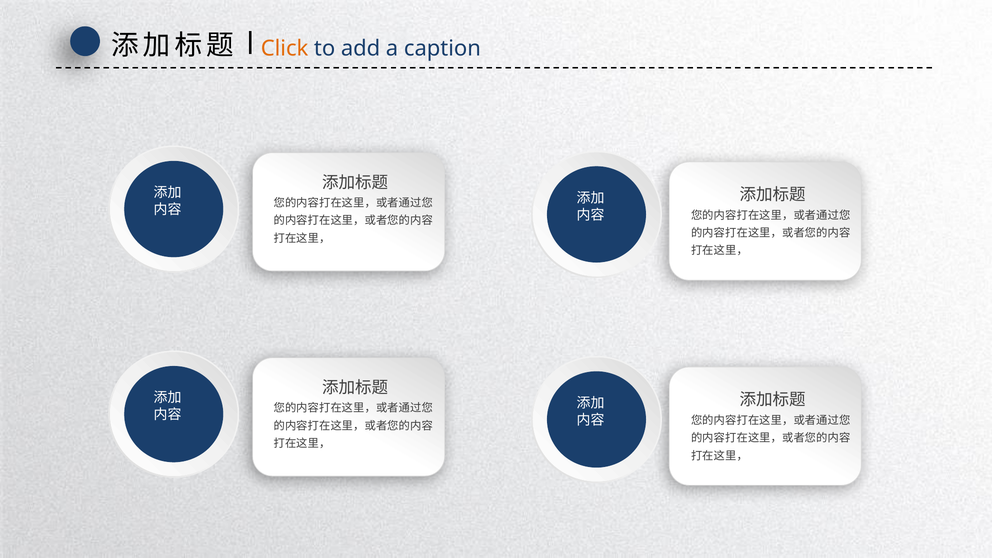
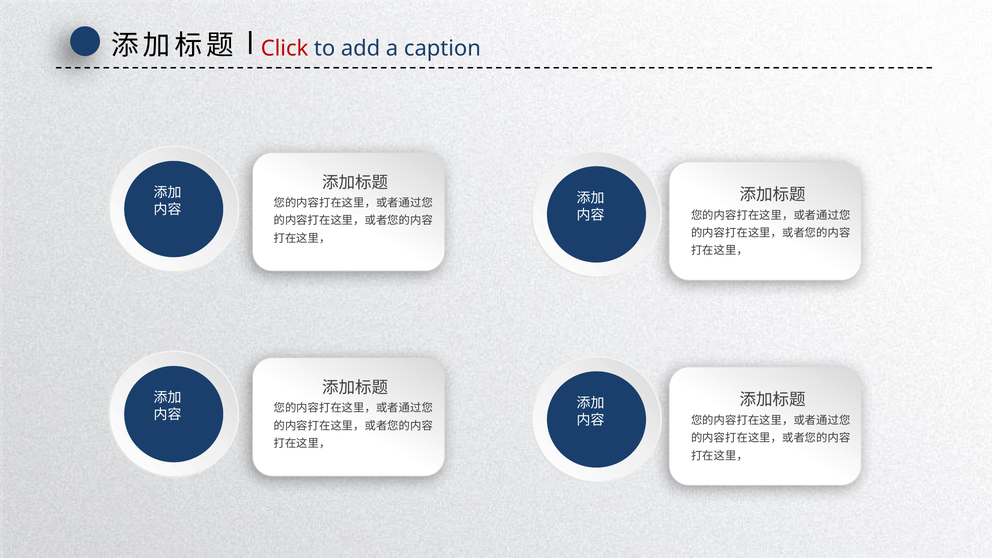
Click colour: orange -> red (285, 49)
